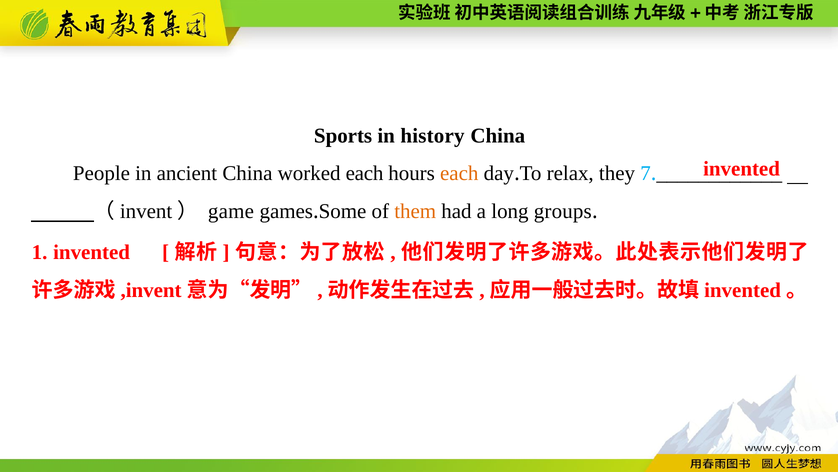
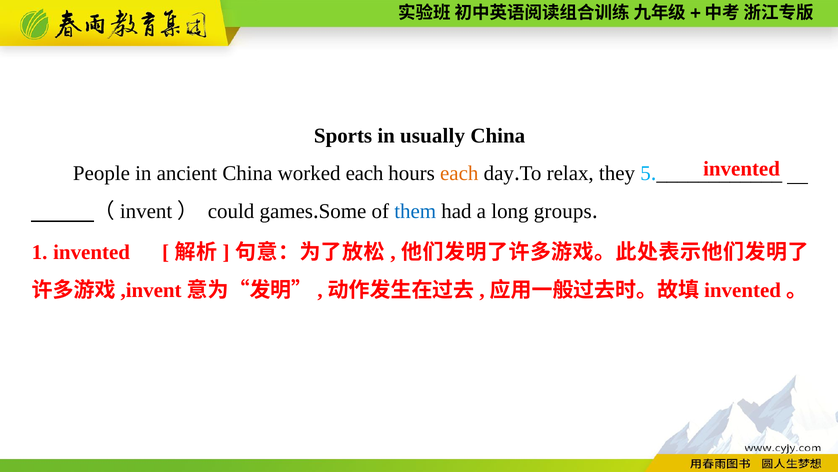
history: history -> usually (433, 136)
7: 7 -> 5 (646, 173)
game: game -> could (231, 211)
them colour: orange -> blue (415, 211)
